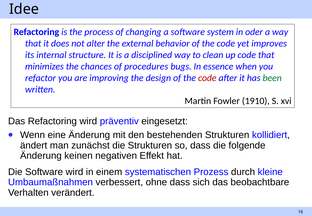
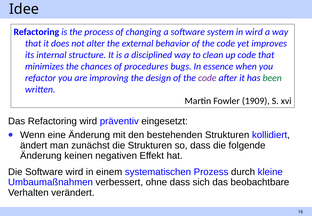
in oder: oder -> wird (254, 32)
code colour: red -> purple (207, 78)
1910: 1910 -> 1909 (256, 101)
